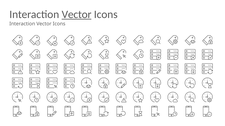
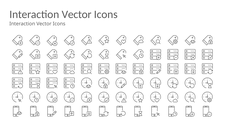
Vector underline: present -> none (77, 14)
